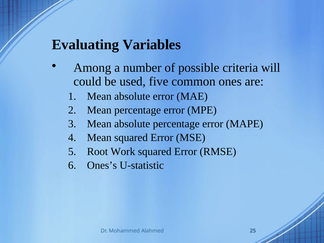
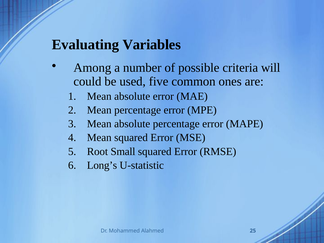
Work: Work -> Small (123, 151)
Ones’s: Ones’s -> Long’s (102, 165)
